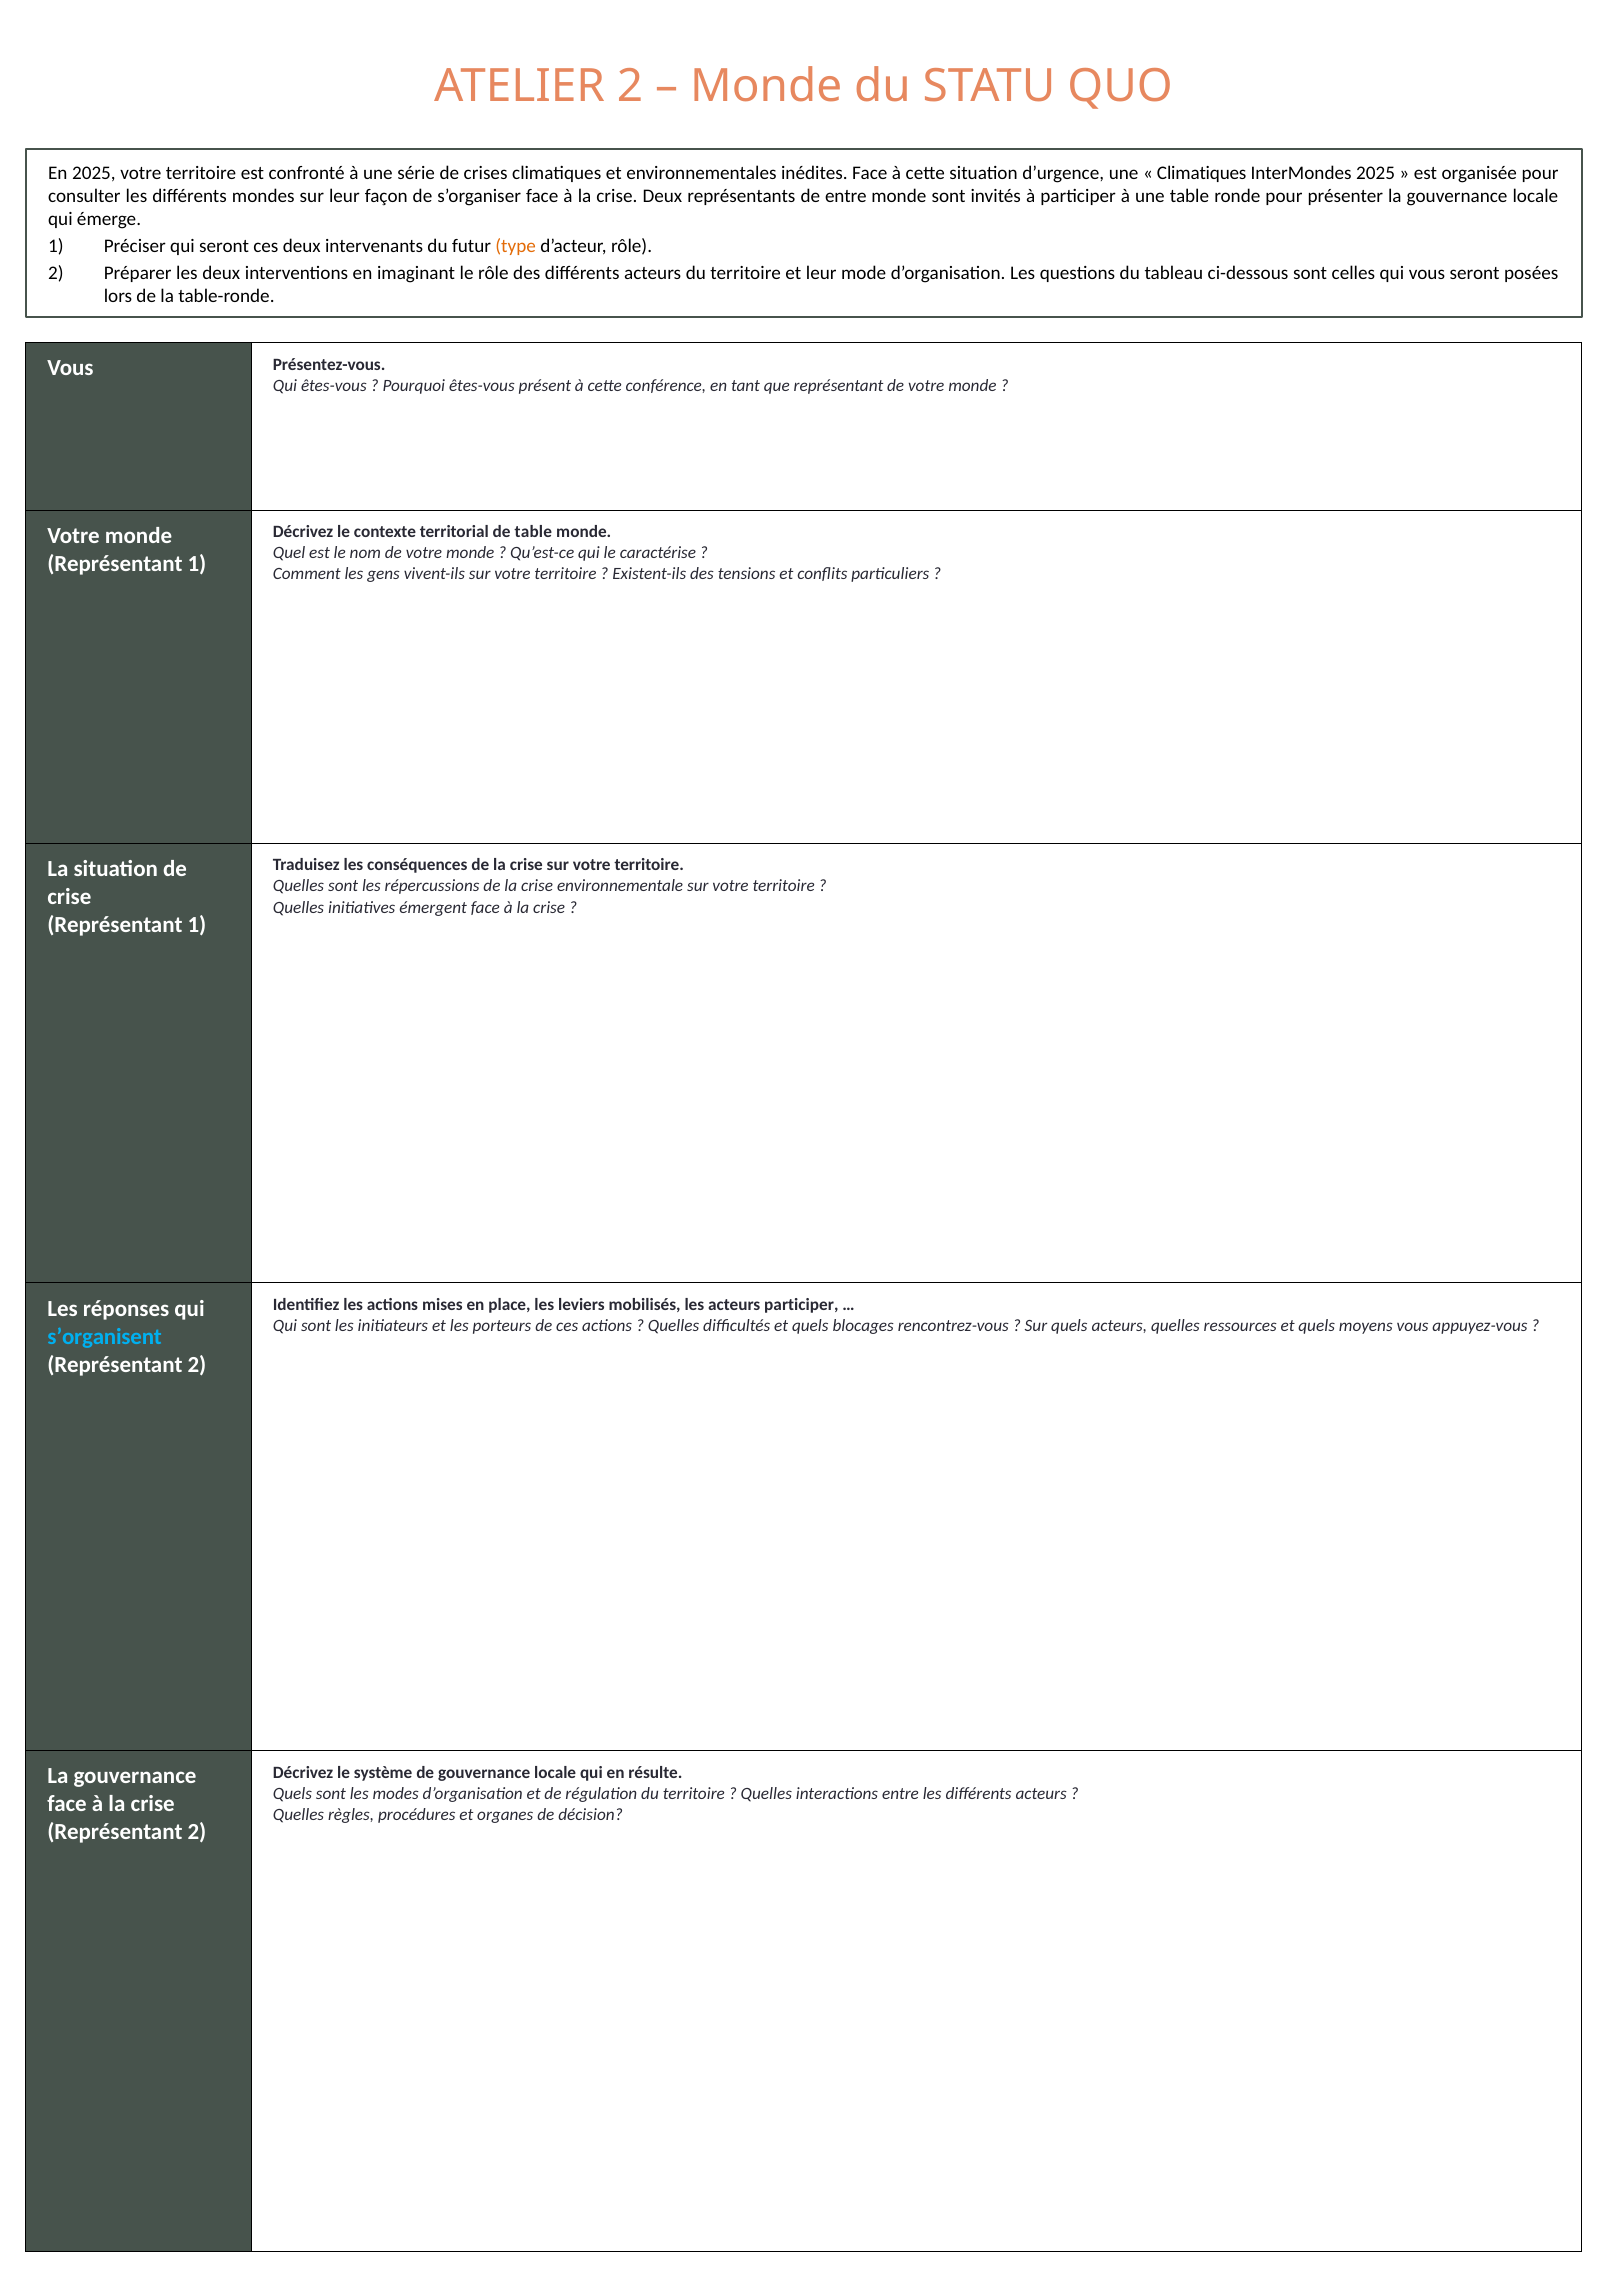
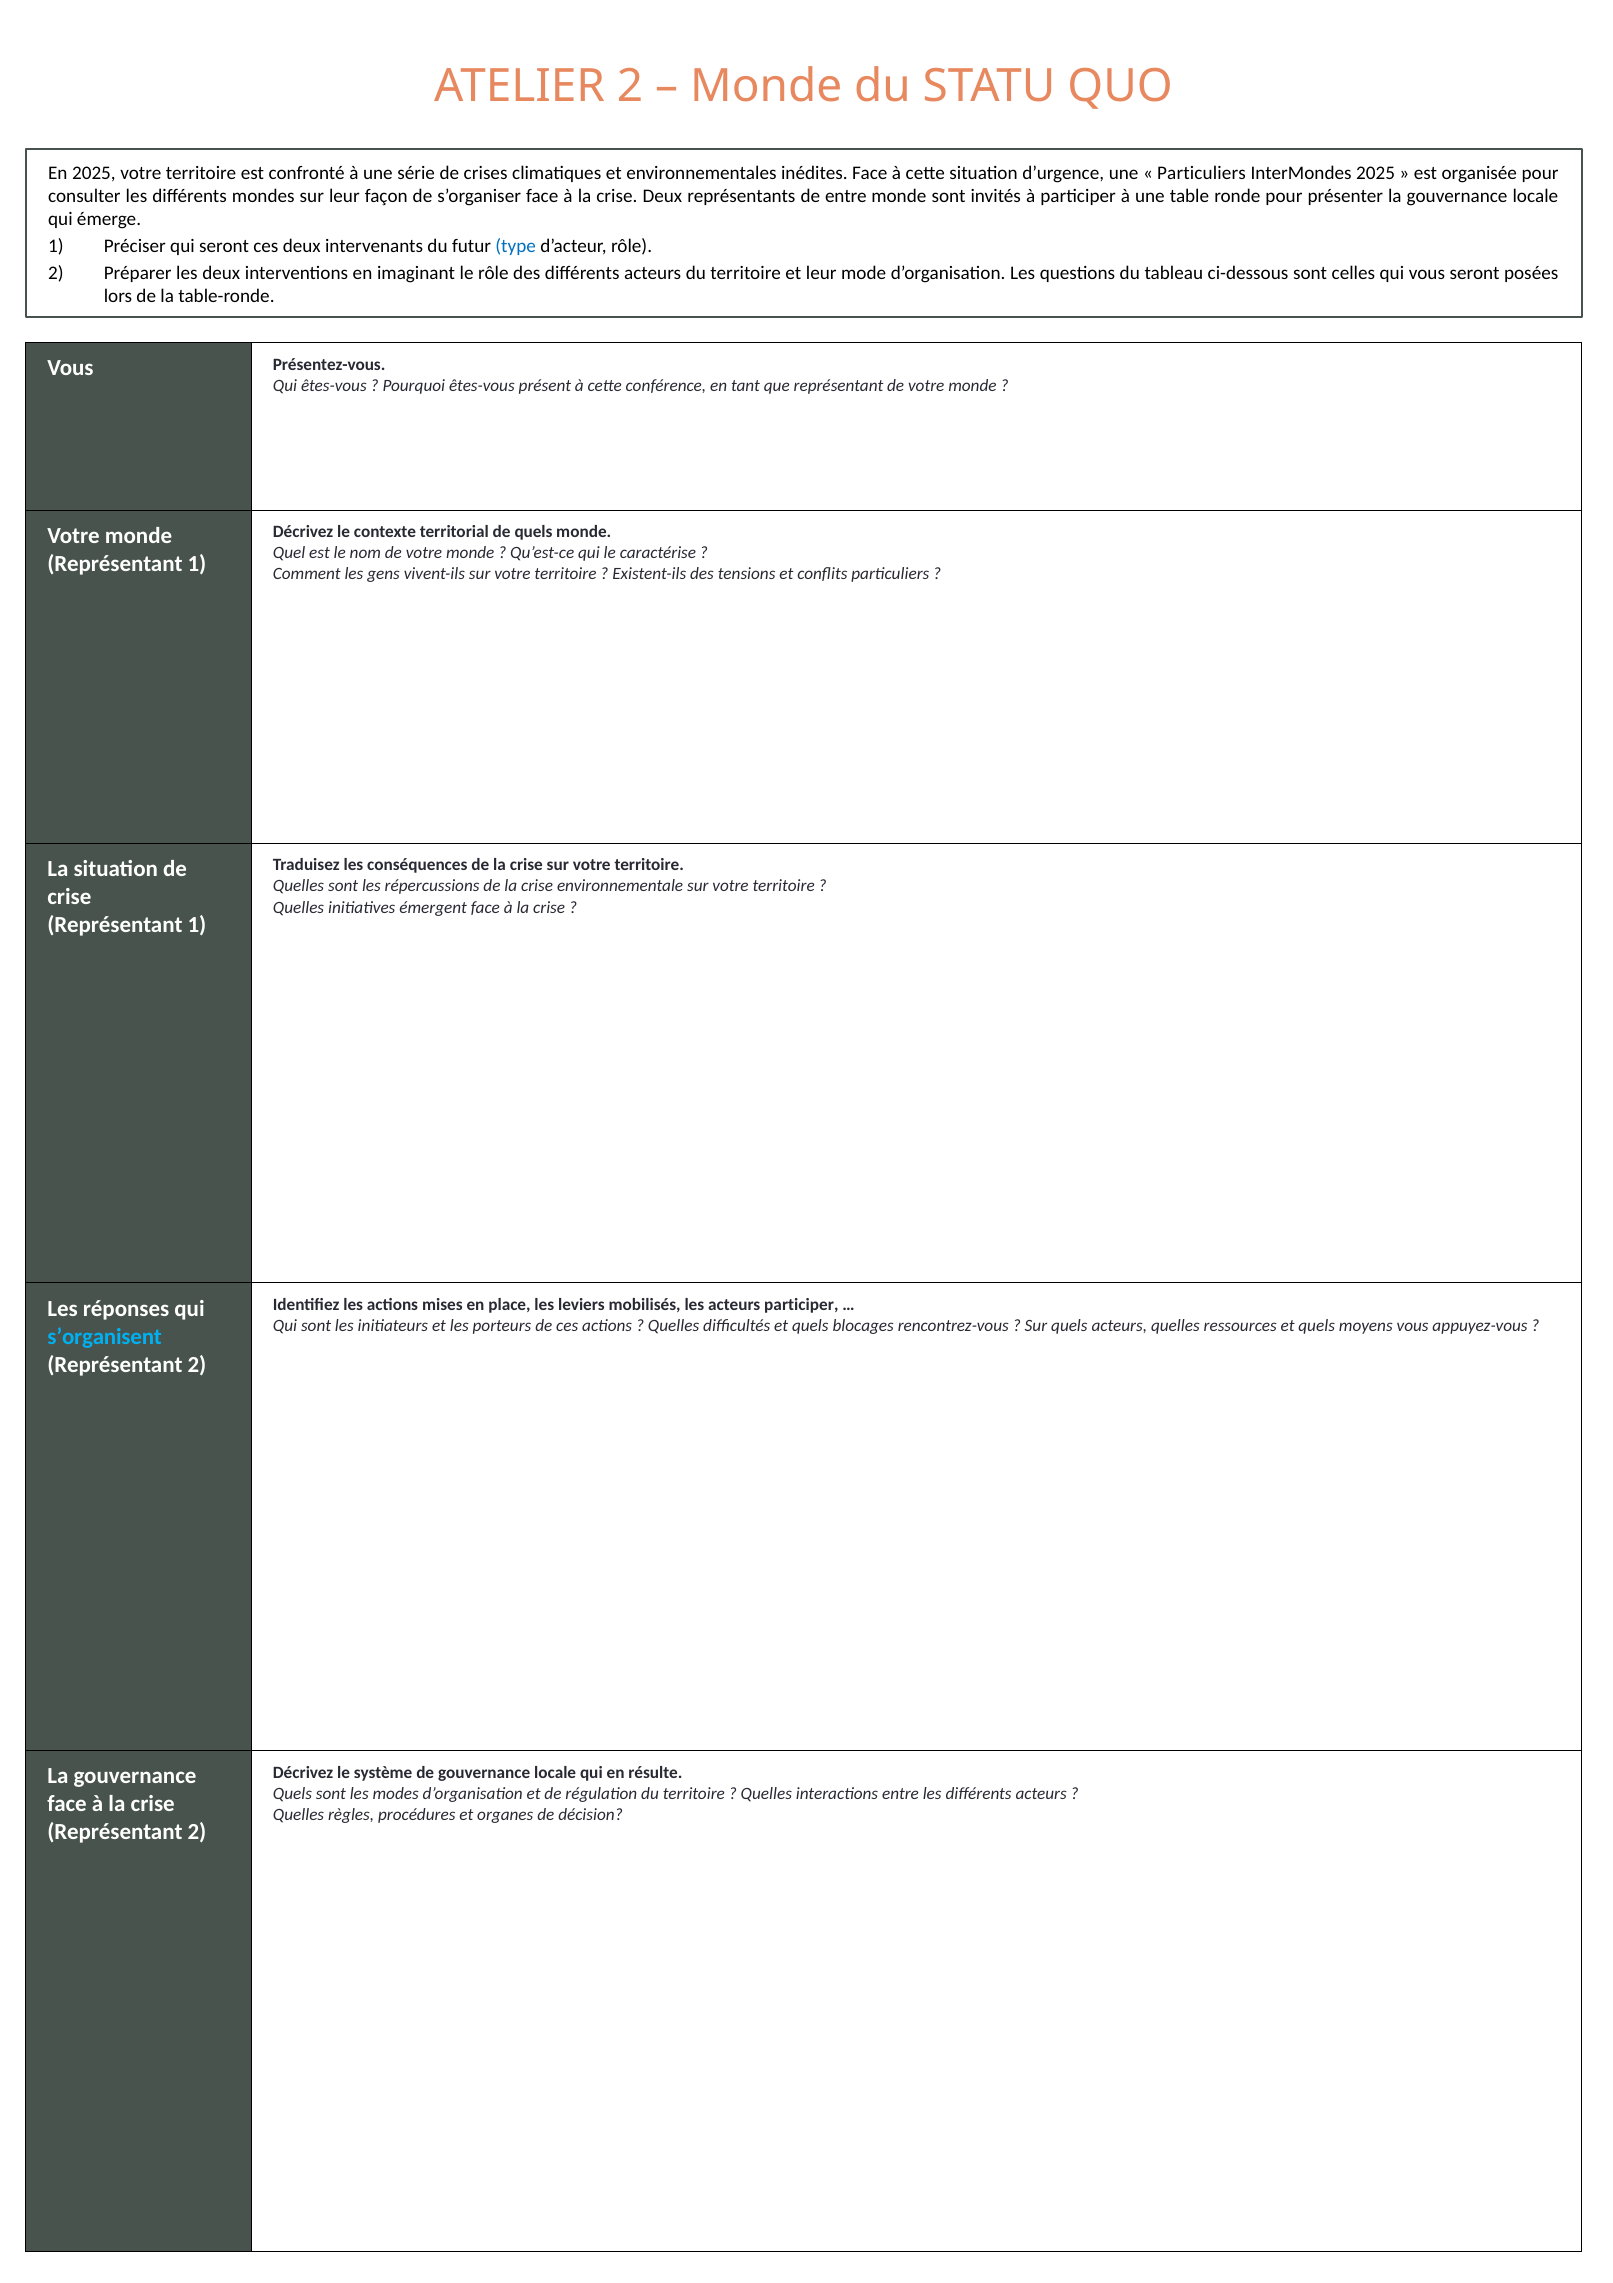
Climatiques: Climatiques -> Particuliers (1202, 173)
type colour: orange -> blue (516, 246)
de table: table -> quels (534, 532)
